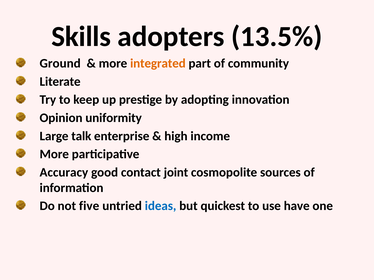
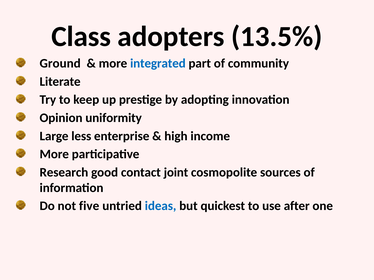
Skills: Skills -> Class (81, 37)
integrated colour: orange -> blue (158, 64)
talk: talk -> less (81, 136)
Accuracy: Accuracy -> Research (64, 173)
have: have -> after (297, 206)
